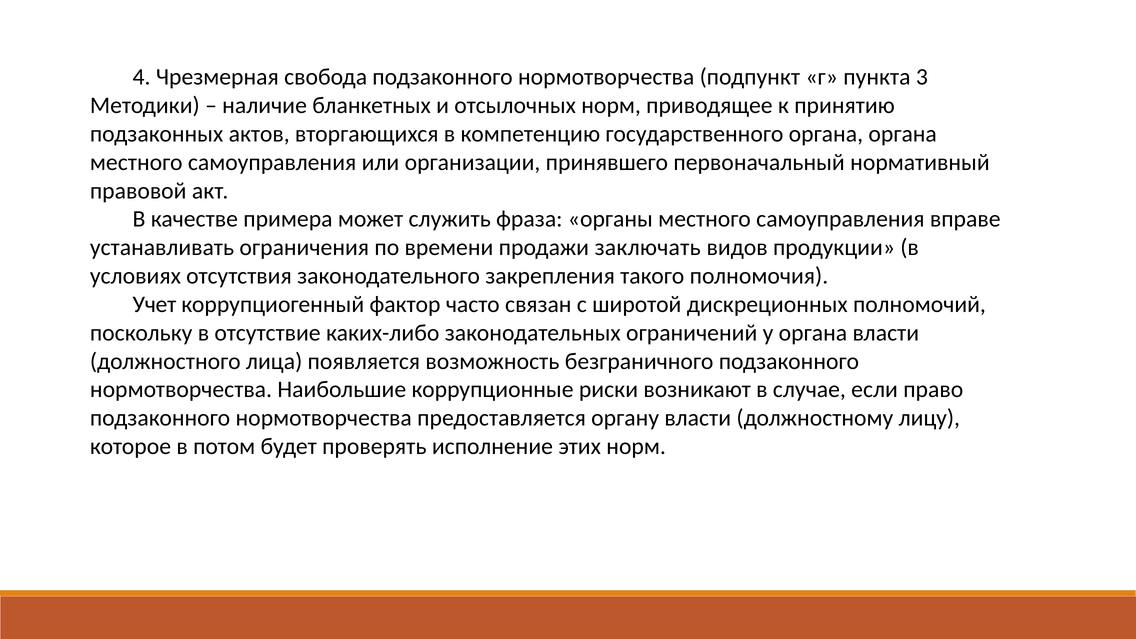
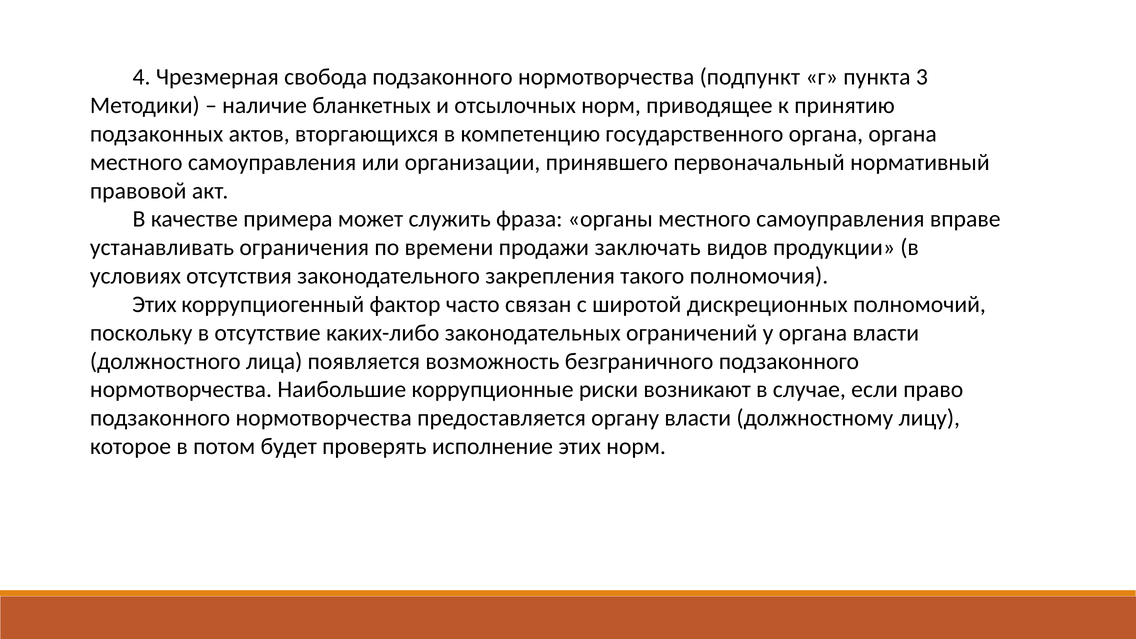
Учет: Учет -> Этих (154, 304)
